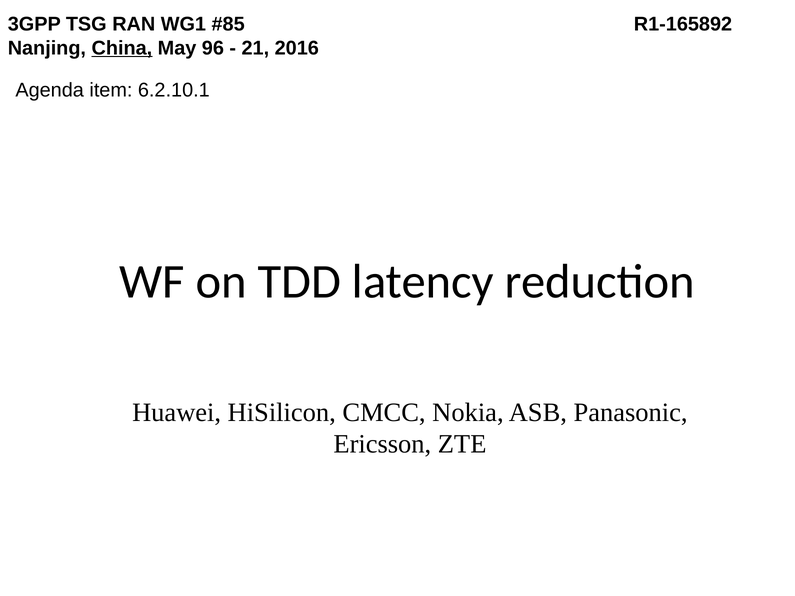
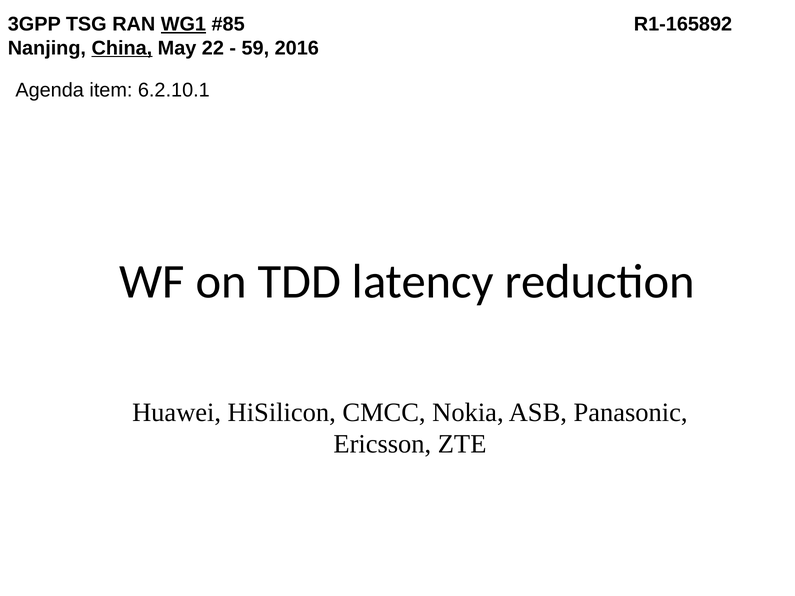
WG1 underline: none -> present (183, 24)
96: 96 -> 22 (213, 48)
21: 21 -> 59 (255, 48)
